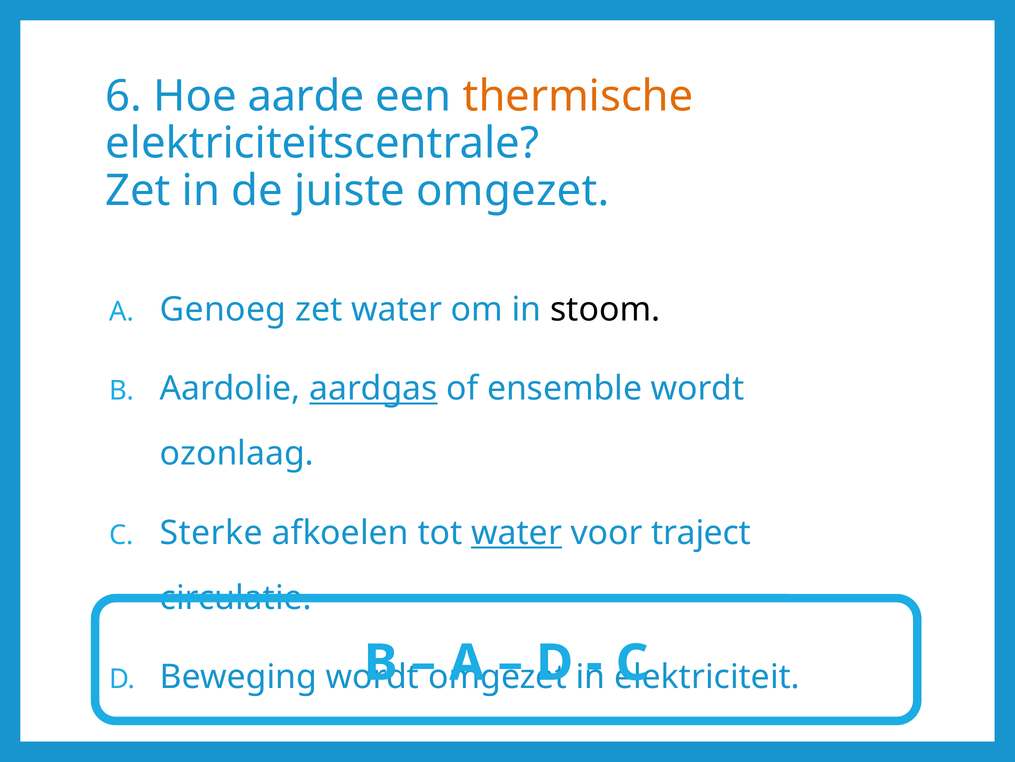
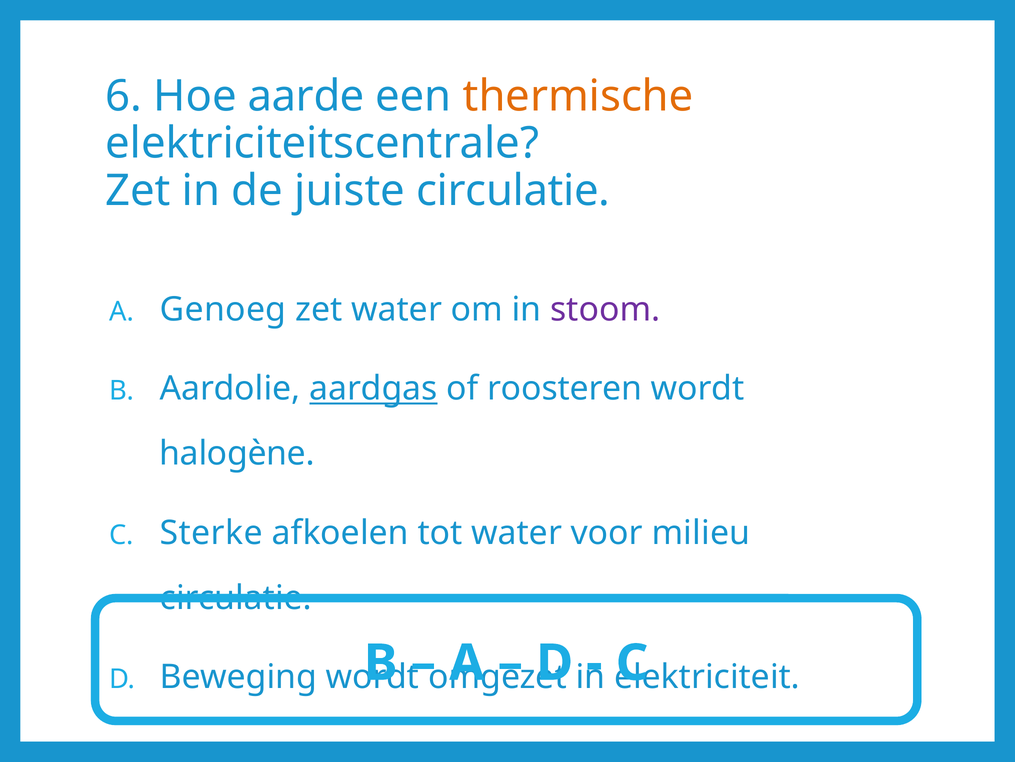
juiste omgezet: omgezet -> circulatie (513, 190)
stoom colour: black -> purple (605, 309)
ensemble: ensemble -> roosteren (565, 388)
ozonlaag: ozonlaag -> halogène (237, 453)
water underline: present -> none (517, 532)
traject: traject -> milieu (701, 532)
